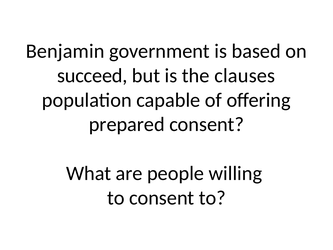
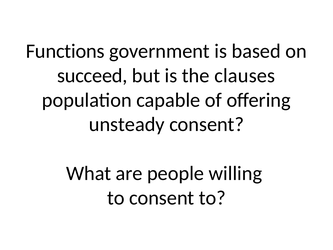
Benjamin: Benjamin -> Functions (65, 51)
prepared: prepared -> unsteady (127, 124)
